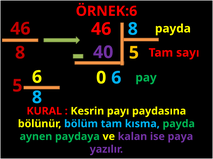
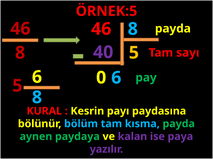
ÖRNEK:6: ÖRNEK:6 -> ÖRNEK:5 (106, 11)
